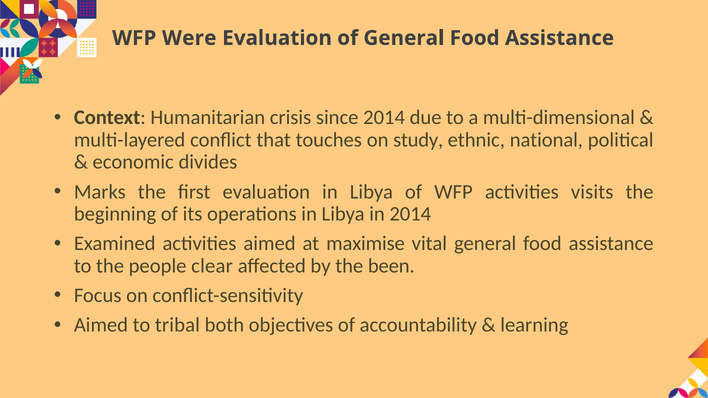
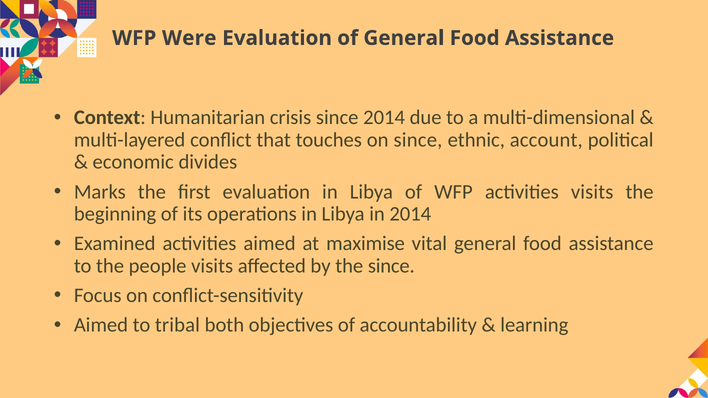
on study: study -> since (418, 140)
national: national -> account (546, 140)
people clear: clear -> visits (212, 266)
the been: been -> since (391, 266)
